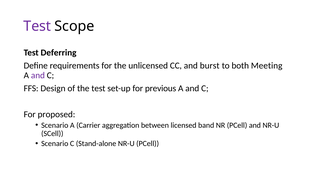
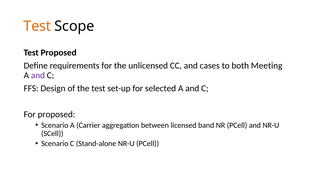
Test colour: purple -> orange (37, 26)
Test Deferring: Deferring -> Proposed (59, 53)
burst: burst -> cases (210, 66)
previous: previous -> selected (161, 88)
